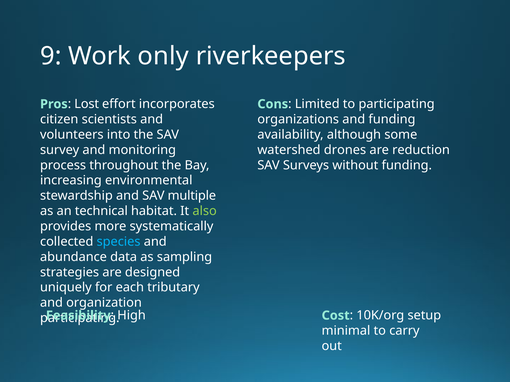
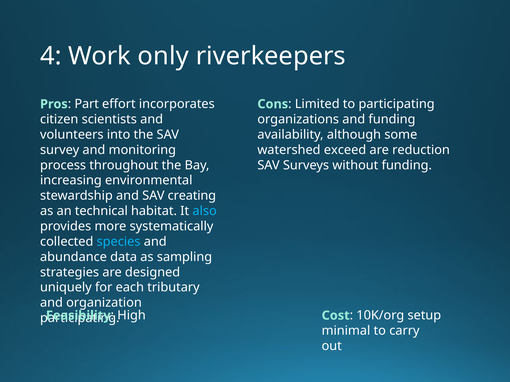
9: 9 -> 4 (51, 56)
Lost: Lost -> Part (87, 104)
drones: drones -> exceed (345, 150)
multiple: multiple -> creating (192, 196)
also colour: light green -> light blue (205, 211)
